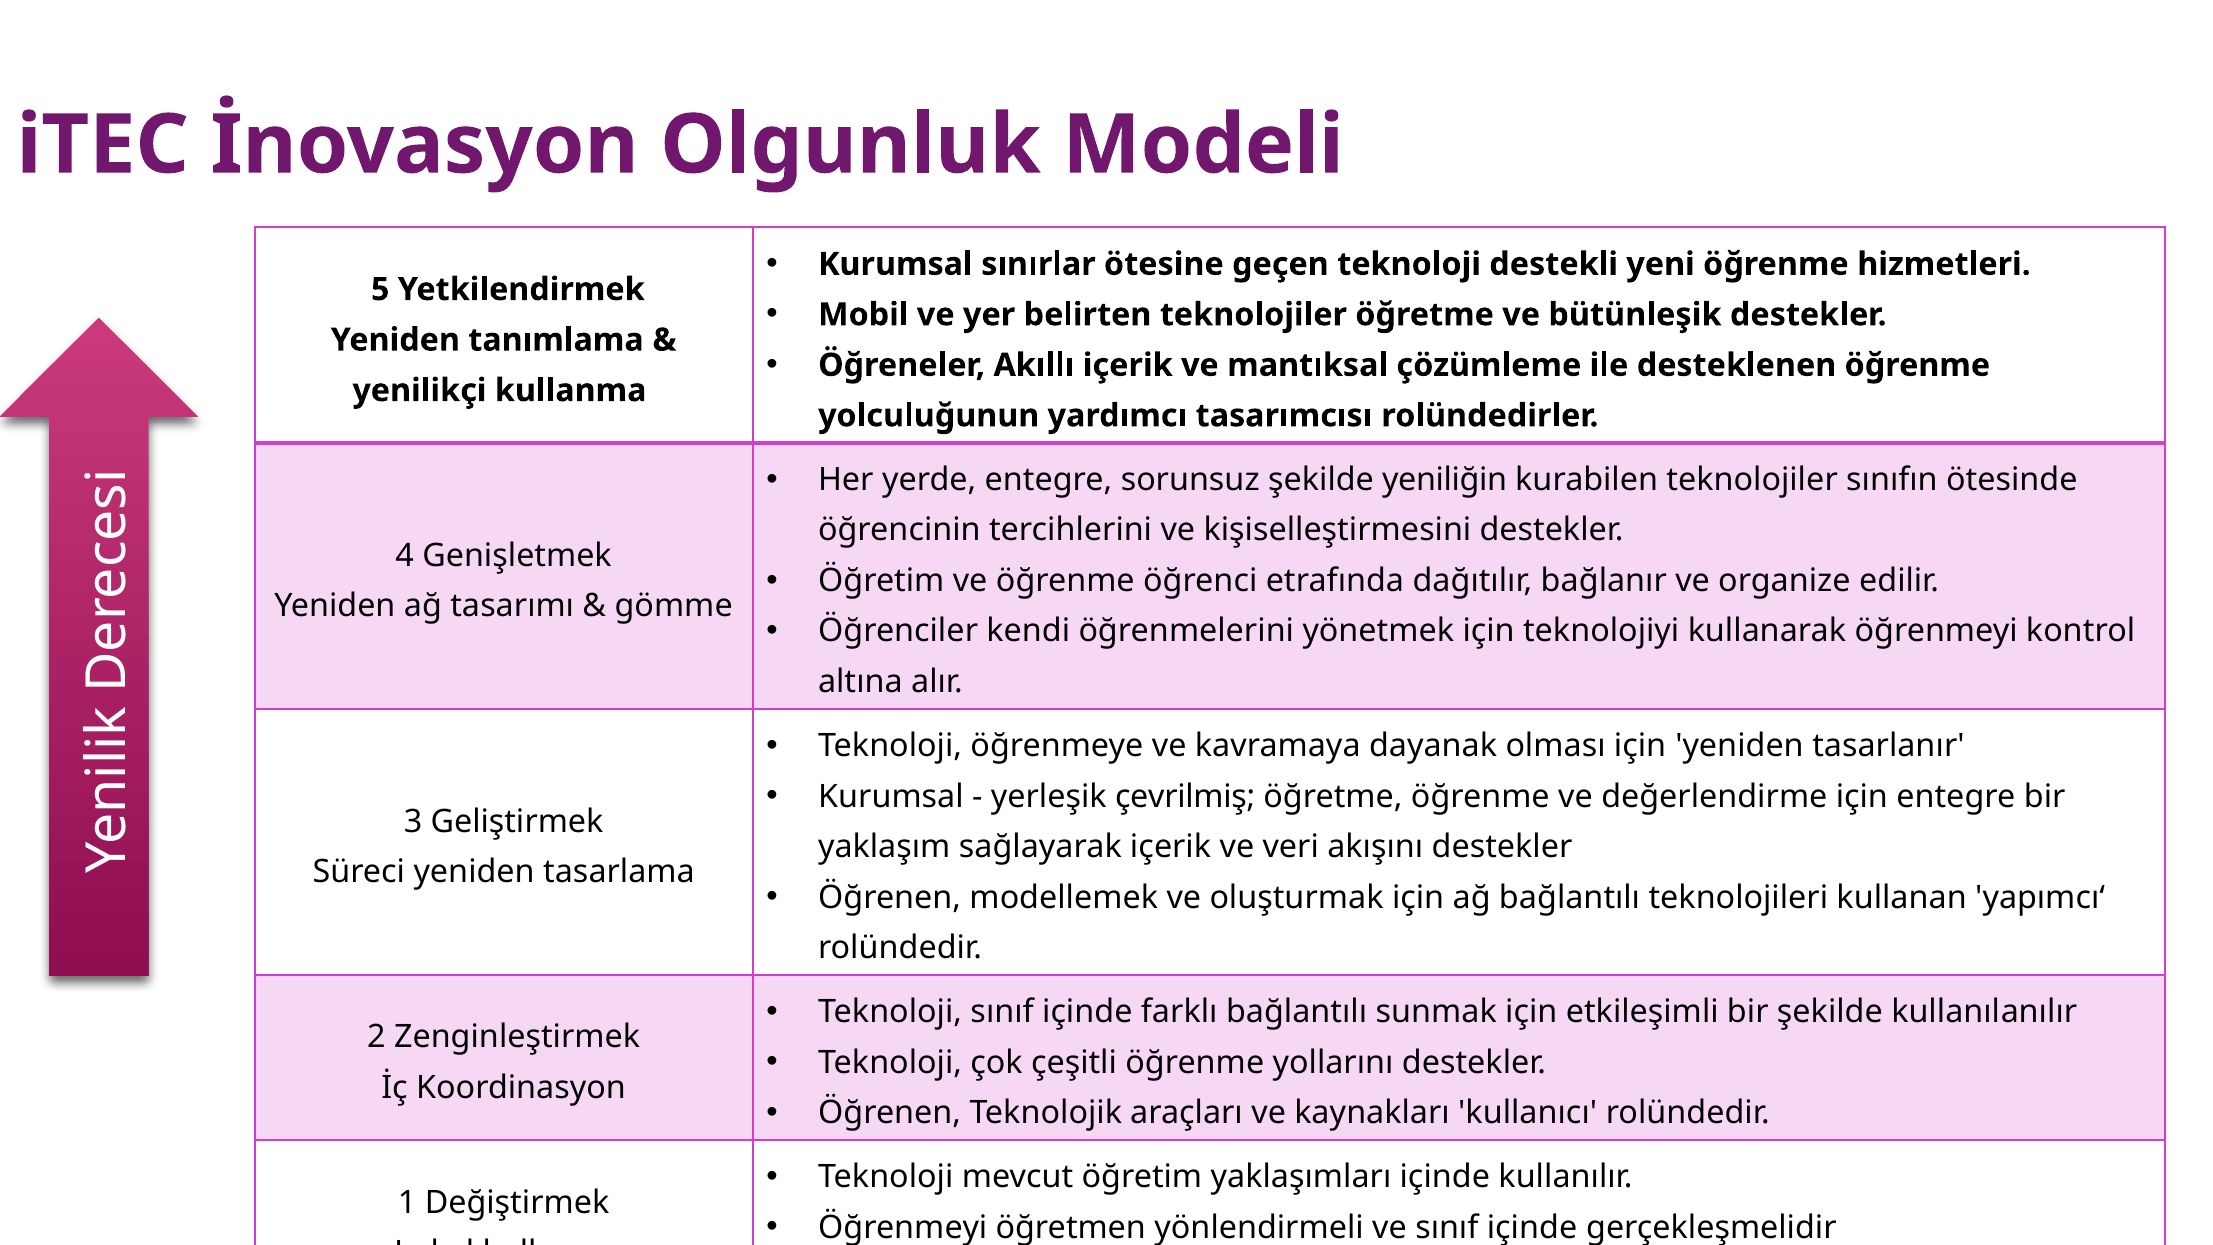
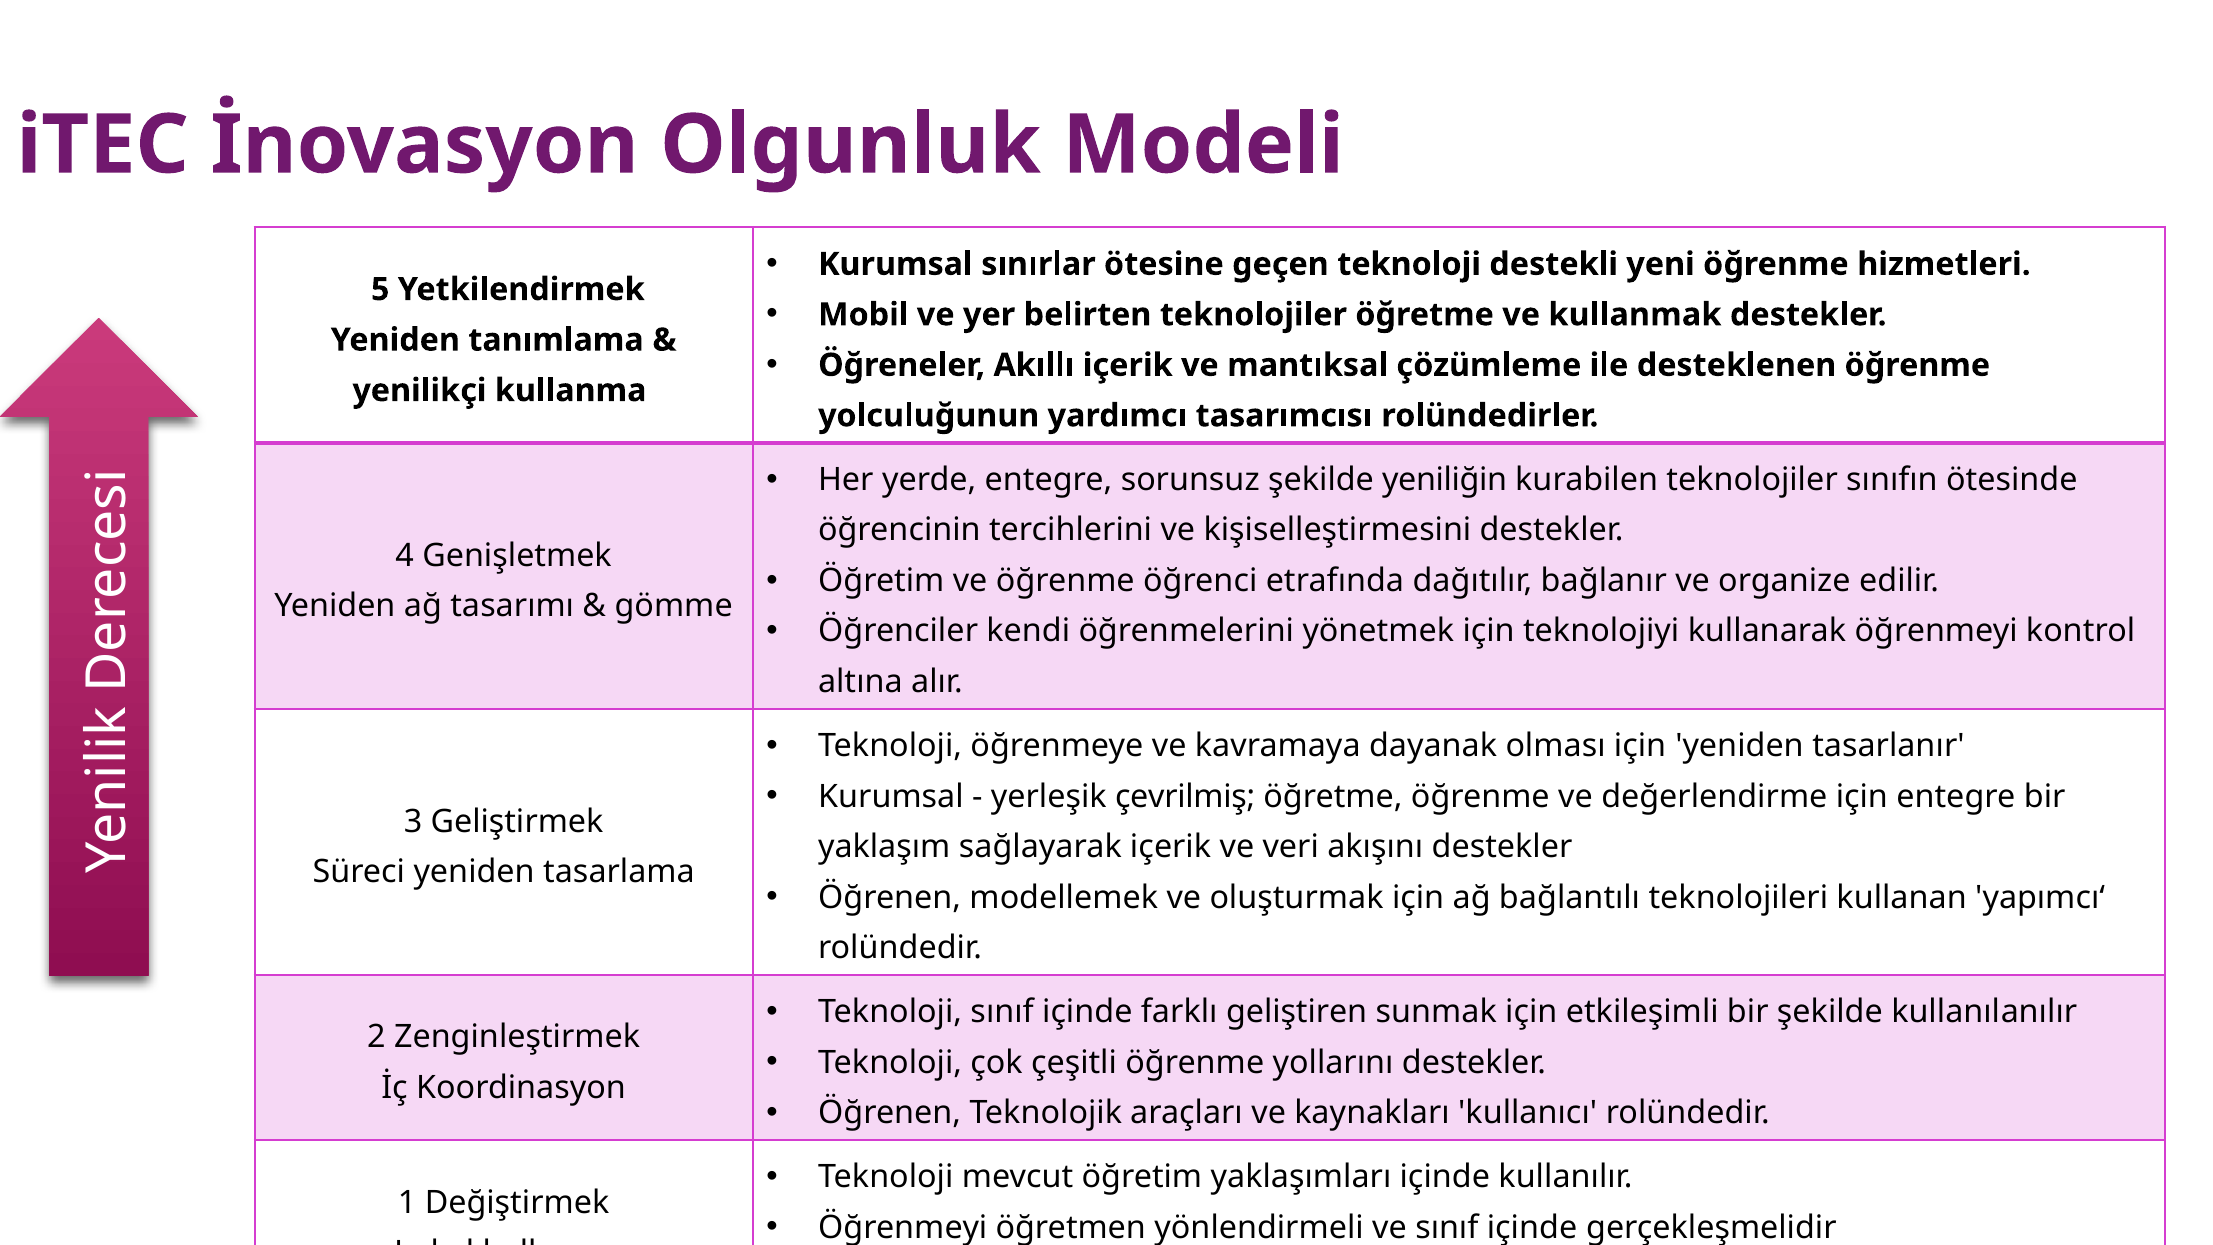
bütünleşik: bütünleşik -> kullanmak (1635, 315)
farklı bağlantılı: bağlantılı -> geliştiren (1297, 1012)
